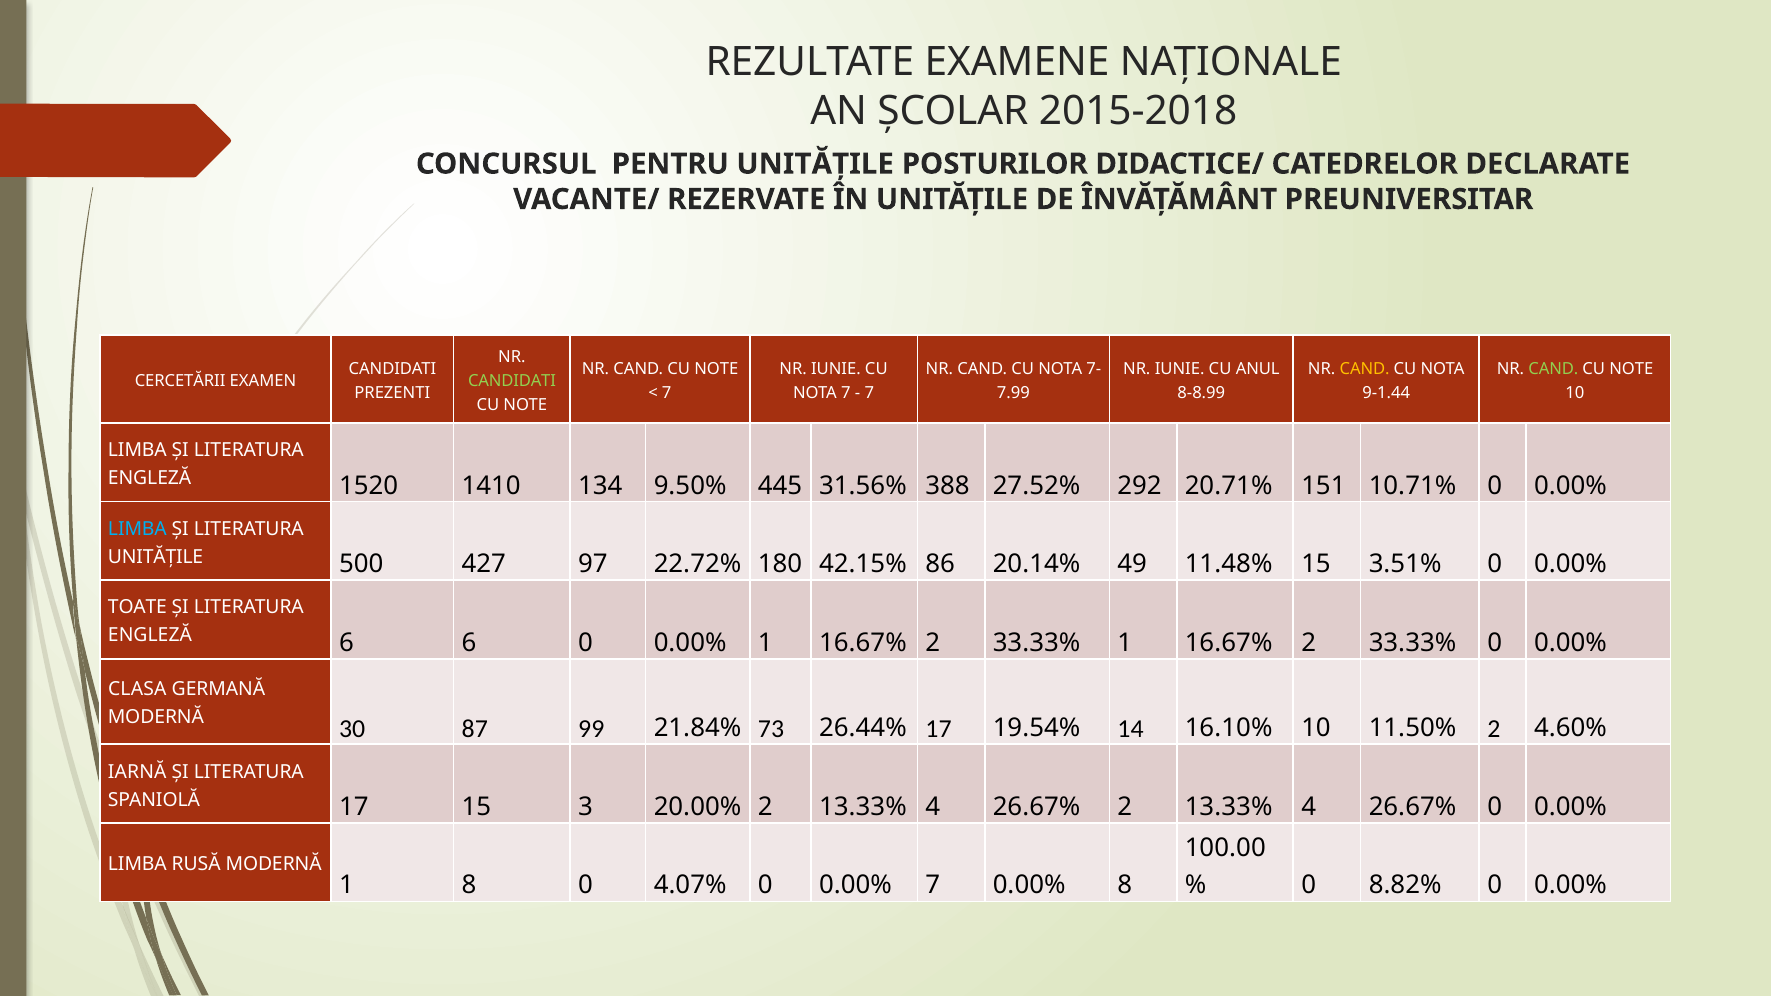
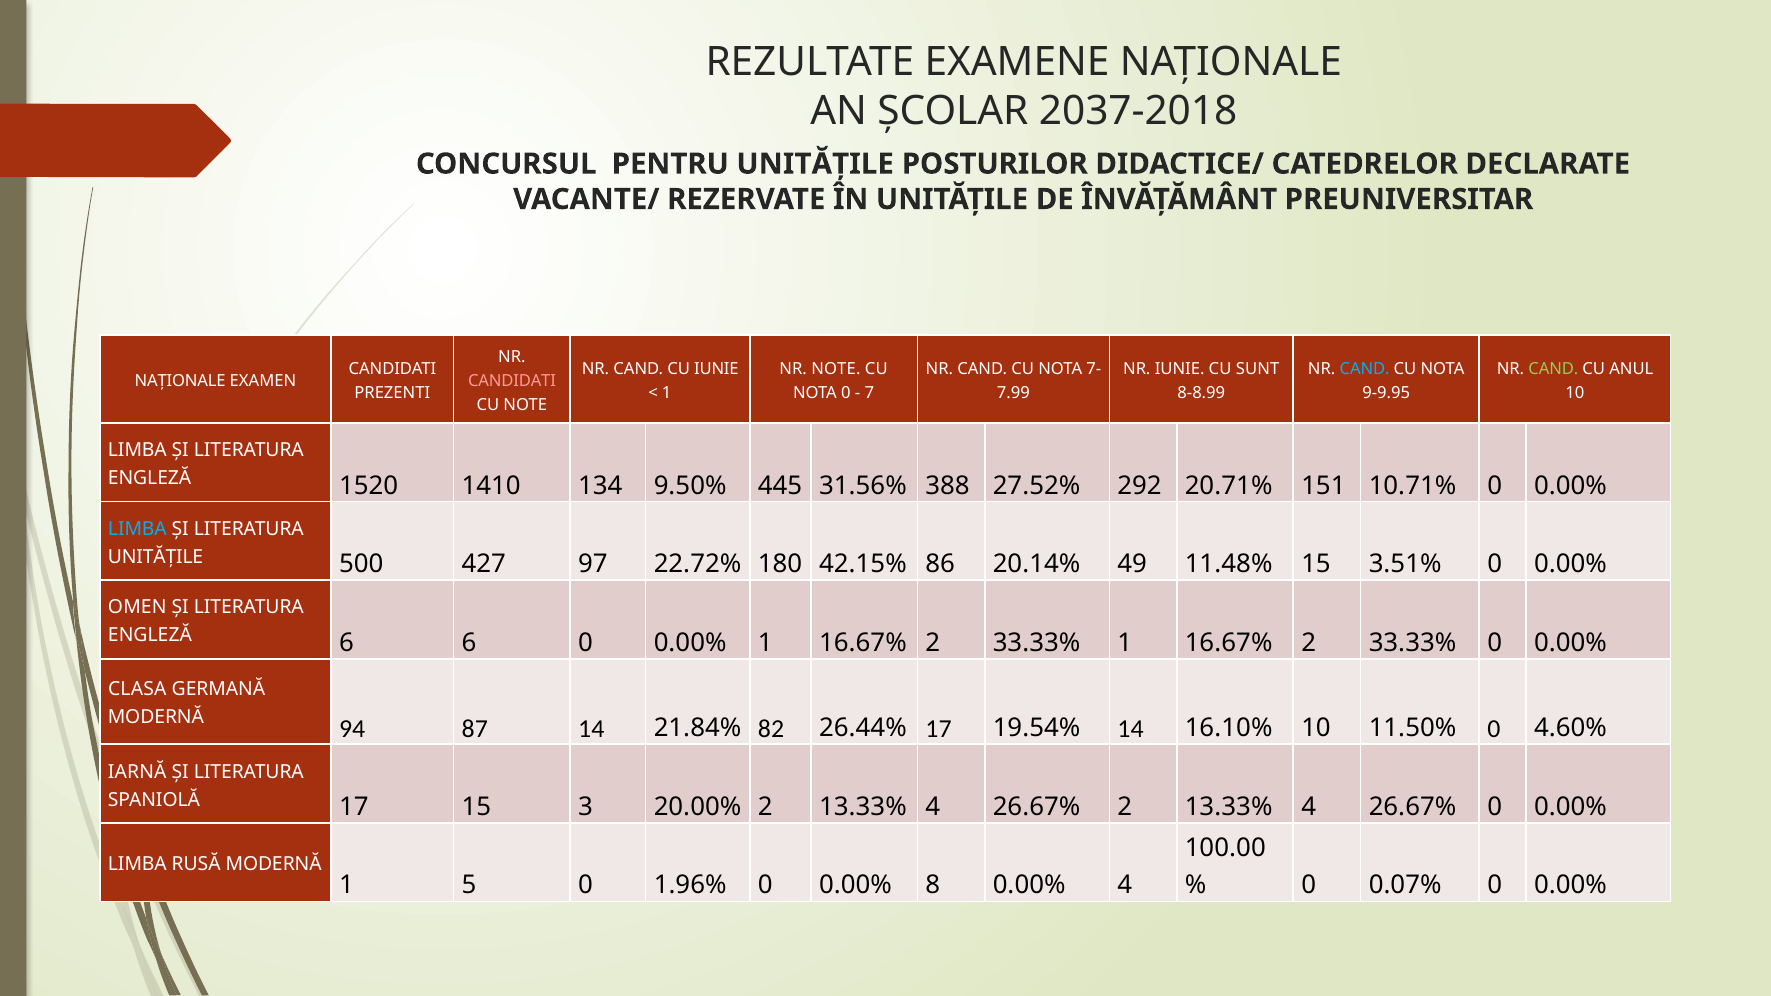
2015-2018: 2015-2018 -> 2037-2018 (1138, 111)
NOTE: NOTE -> IUNIE (716, 369)
IUNIE: IUNIE -> NOTE (836, 369)
ANUL: ANUL -> SUNT (1258, 369)
CAND colour: yellow -> light blue (1365, 369)
NOTE: NOTE -> ANUL (1631, 369)
CERCETĂRII: CERCETĂRII -> NAȚIONALE (180, 381)
CANDIDATI colour: light green -> pink (512, 381)
7: 7 -> 1 (667, 393)
NOTA 7: 7 -> 0 (846, 393)
9-1.44: 9-1.44 -> 9-9.95 (1386, 393)
TOATE: TOATE -> OMEN (137, 608)
30: 30 -> 94 (352, 729)
87 99: 99 -> 14 (591, 729)
73: 73 -> 82 (771, 729)
2: 2 -> 0 (1494, 729)
1 8: 8 -> 5 (469, 886)
4.07%: 4.07% -> 1.96% (690, 886)
0.00% 7: 7 -> 8 (933, 886)
0.00% 8: 8 -> 4 (1125, 886)
8.82%: 8.82% -> 0.07% (1405, 886)
